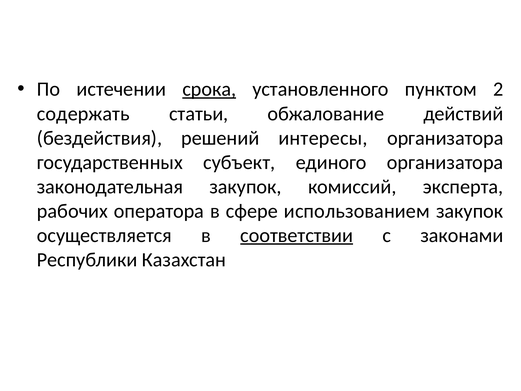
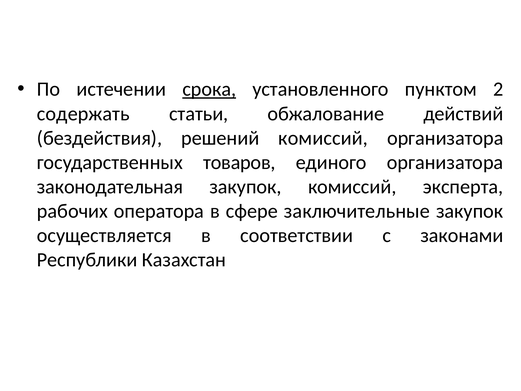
решений интересы: интересы -> комиссий (323, 138)
субъект: субъект -> товаров (239, 162)
использованием: использованием -> заключительные (357, 211)
соответствии underline: present -> none (297, 235)
